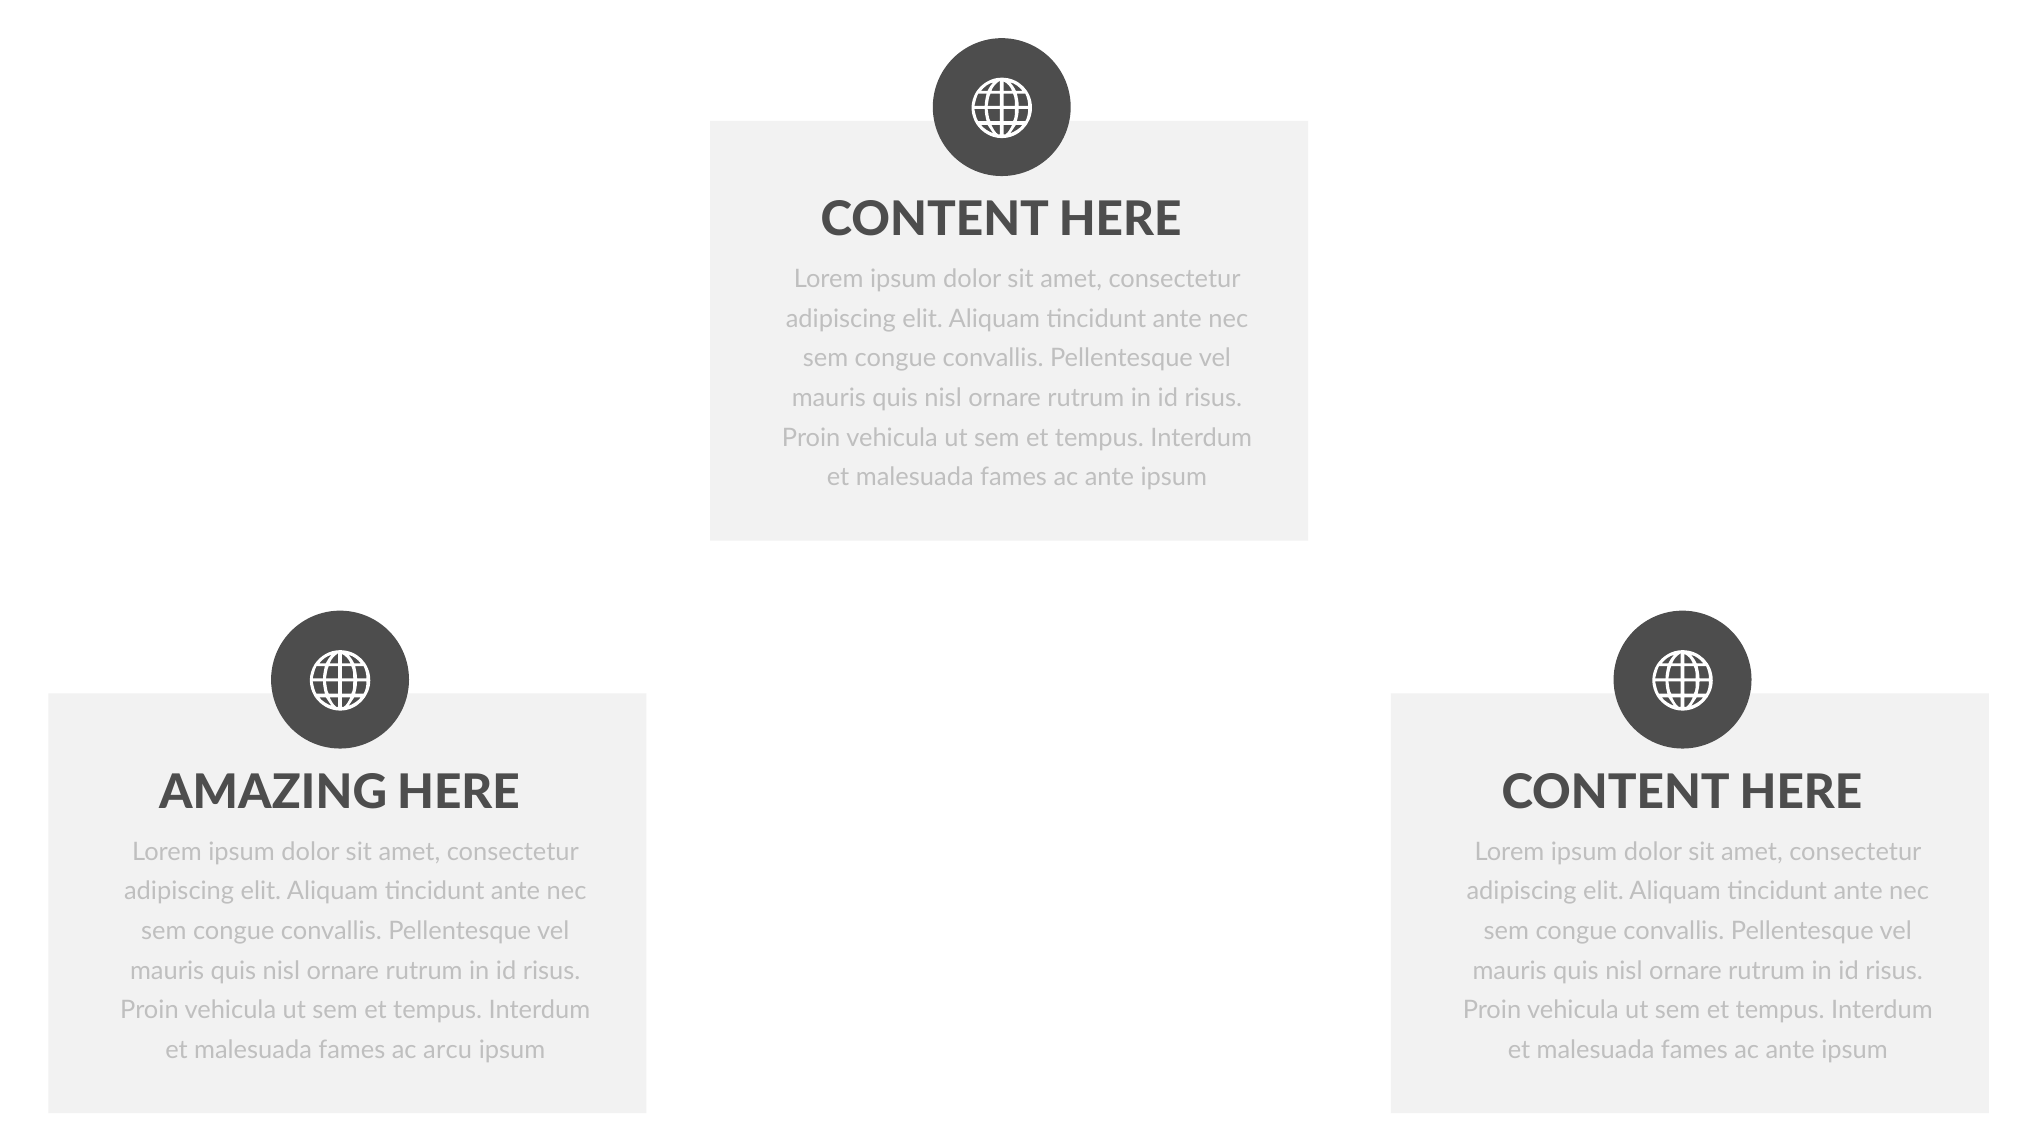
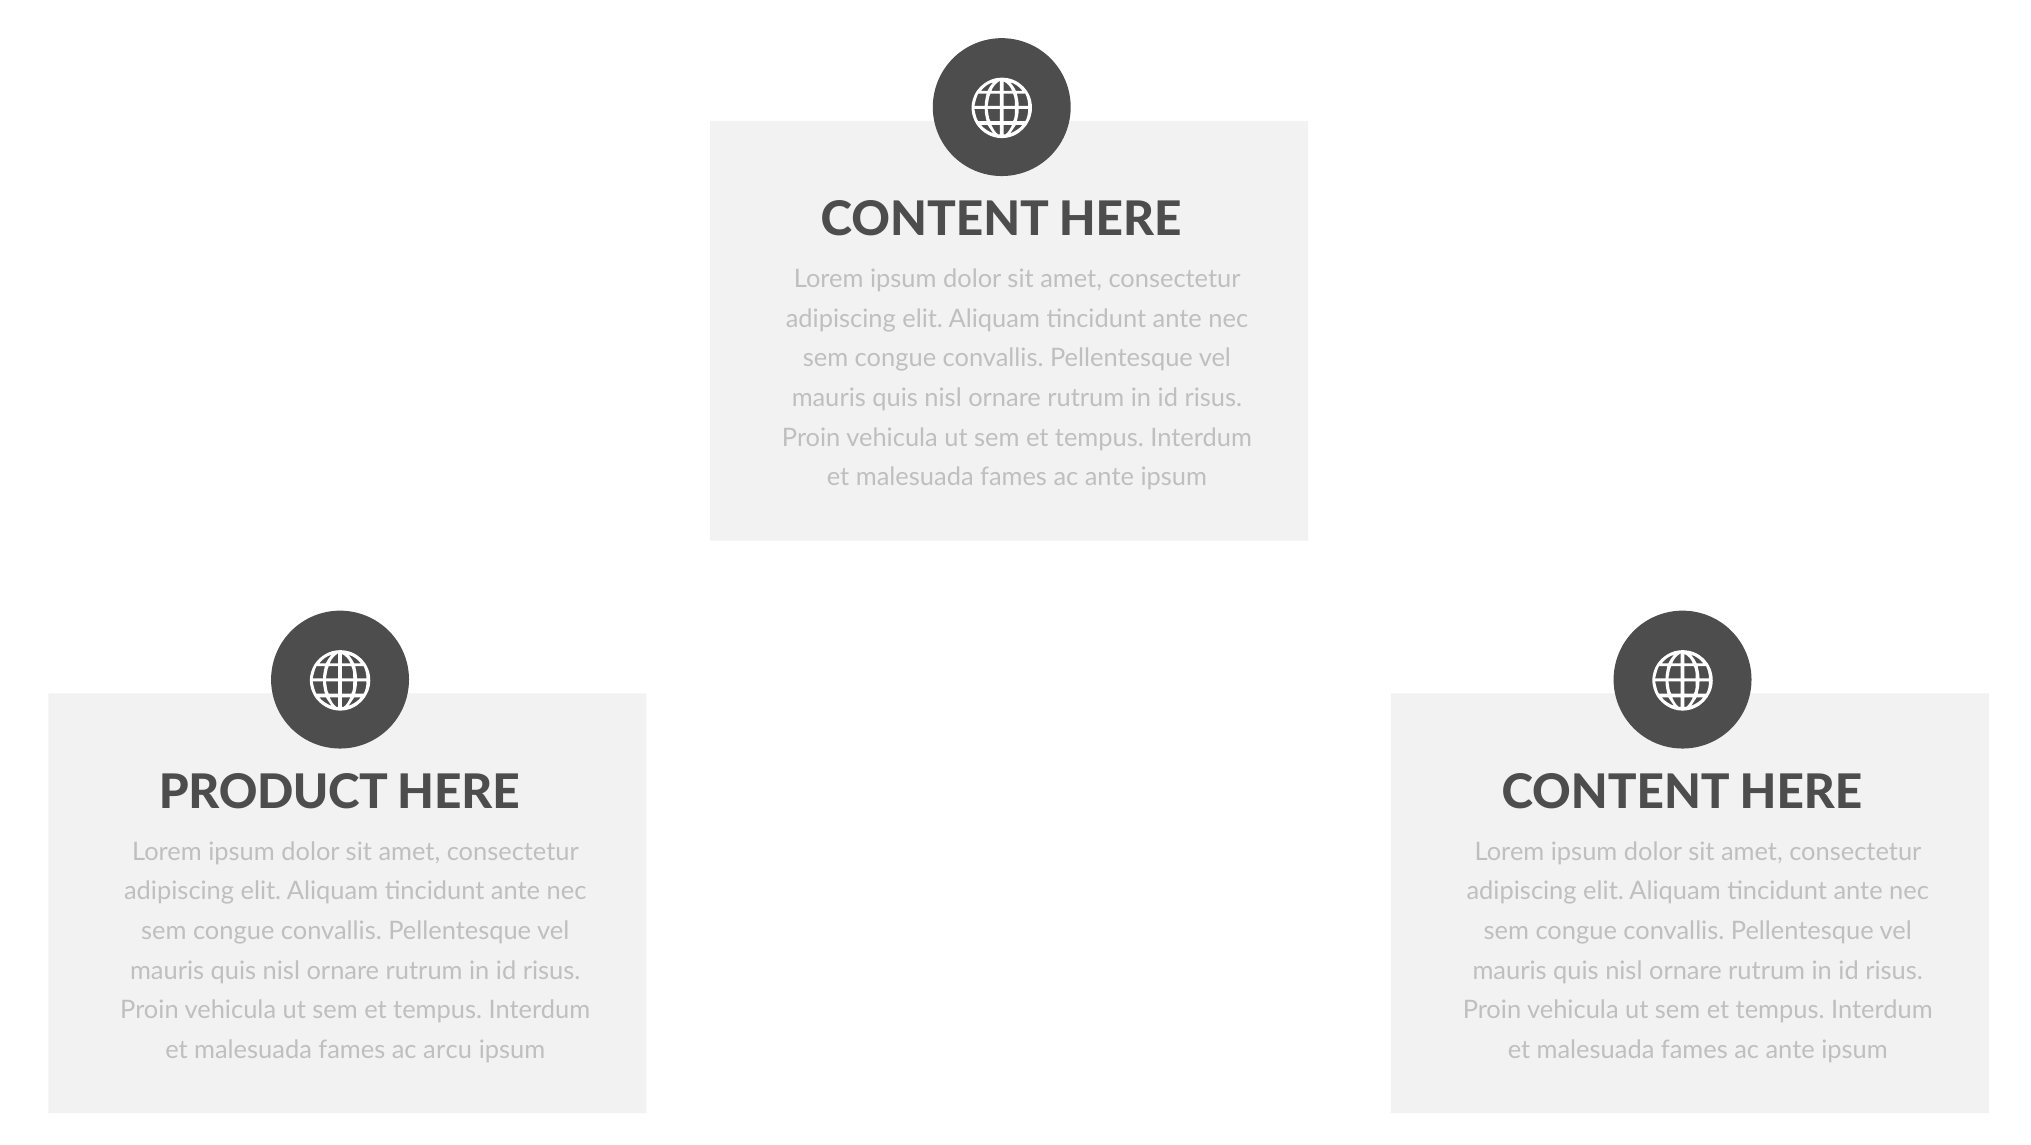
AMAZING: AMAZING -> PRODUCT (273, 793)
